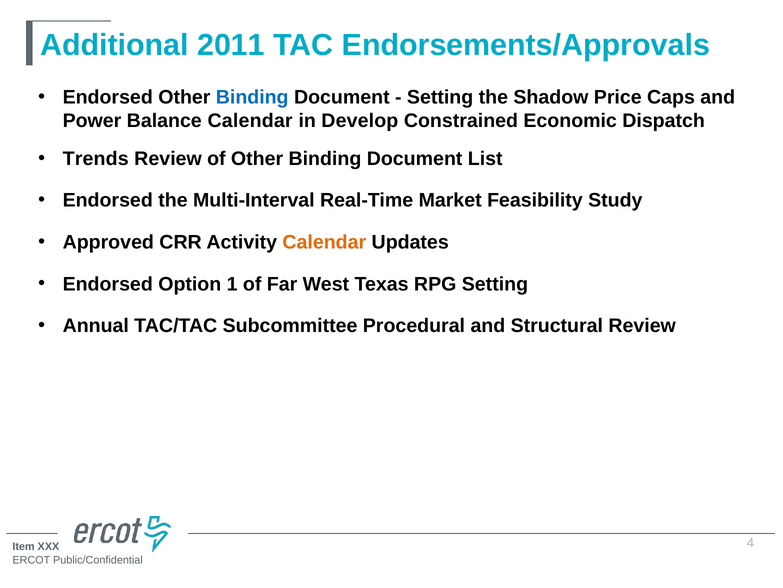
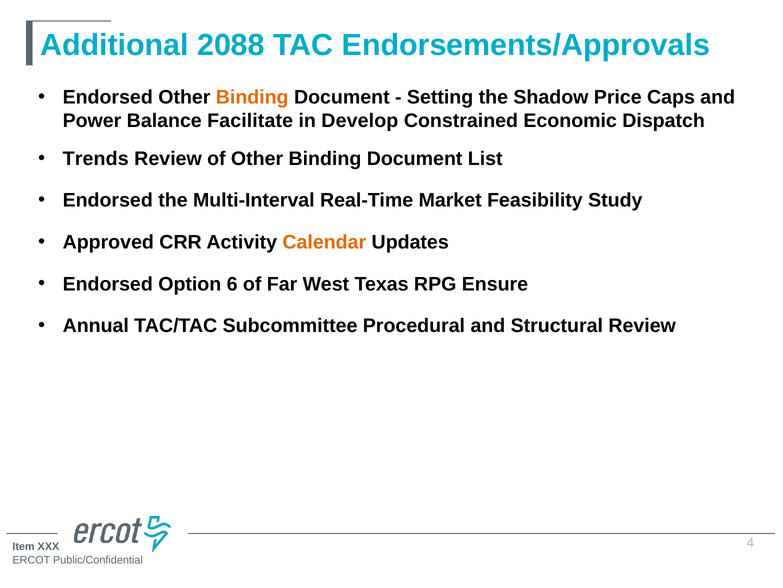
2011: 2011 -> 2088 (231, 45)
Binding colour: blue -> orange (252, 97)
Balance Calendar: Calendar -> Facilitate (250, 121)
1: 1 -> 6 (232, 284)
RPG Setting: Setting -> Ensure (495, 284)
